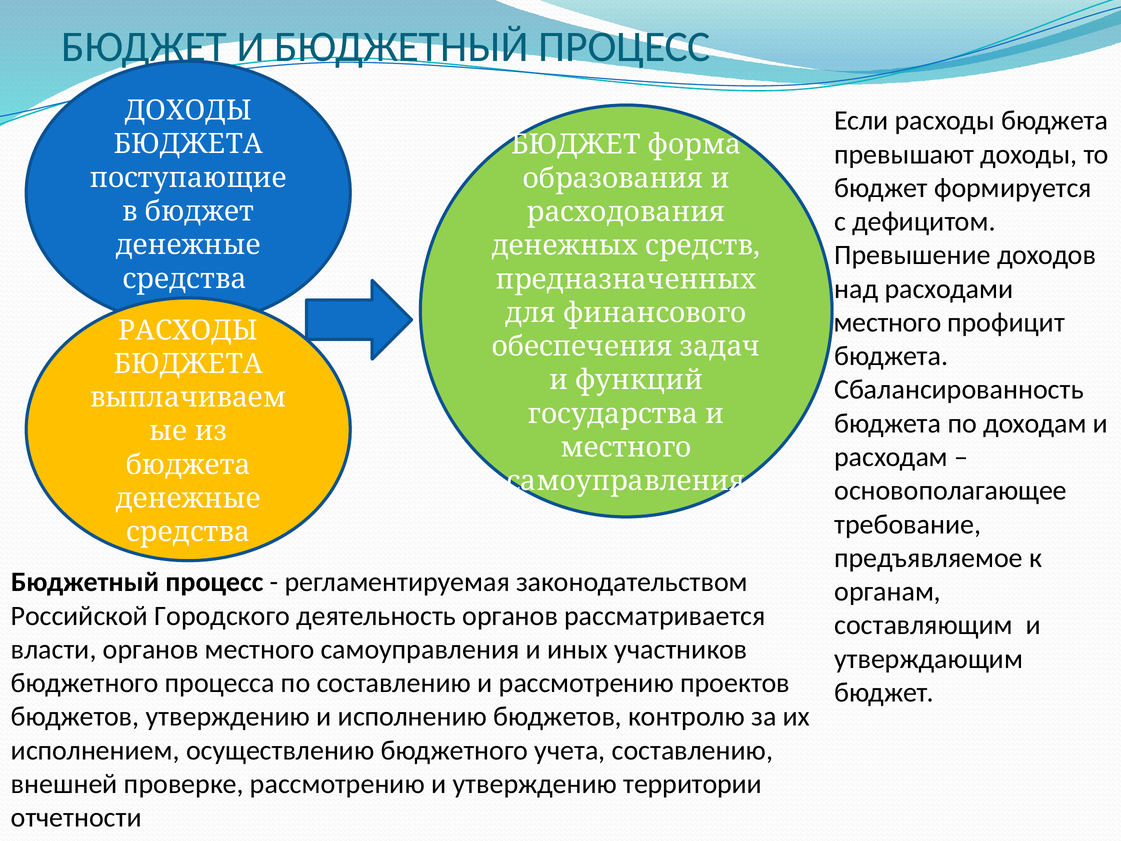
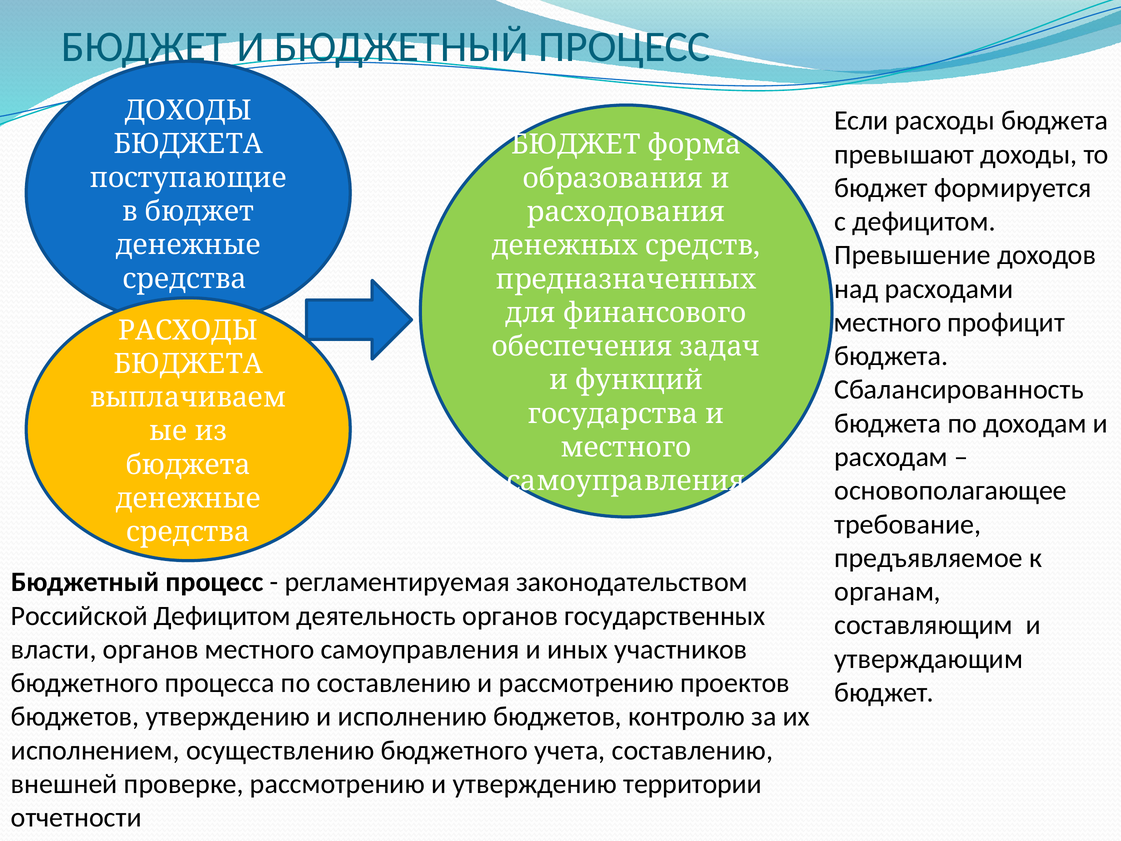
Российской Городского: Городского -> Дефицитом (222, 616)
рассматривается: рассматривается -> государственных (665, 616)
